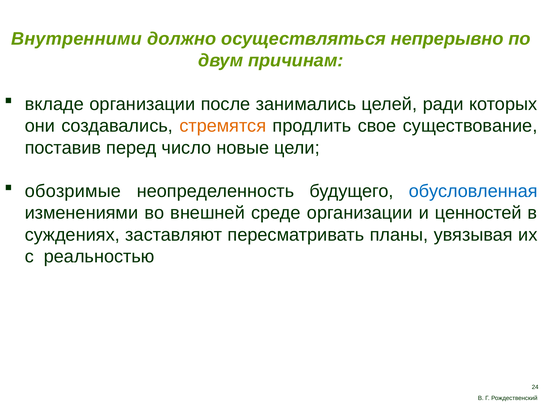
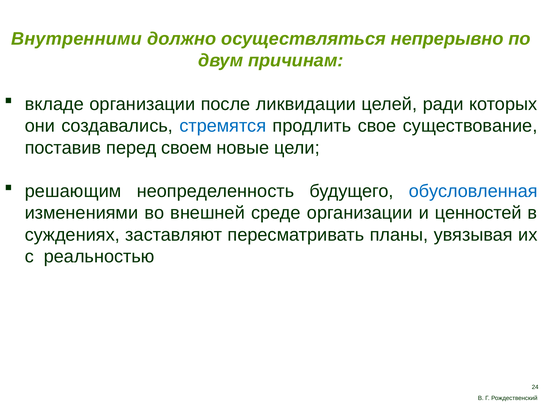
занимались: занимались -> ликвидации (306, 104)
стремятся colour: orange -> blue (223, 126)
число: число -> своем (187, 148)
обозримые: обозримые -> решающим (73, 191)
